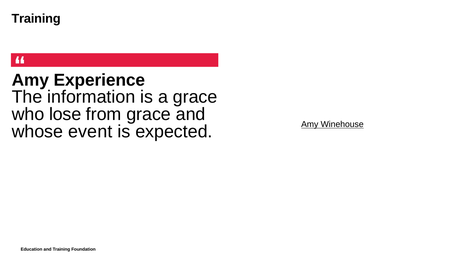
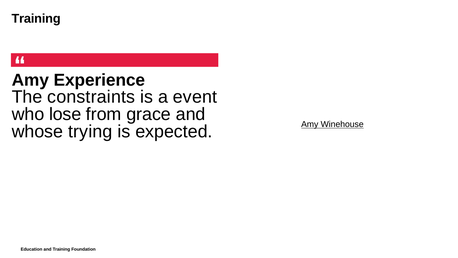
information: information -> constraints (91, 97)
a grace: grace -> event (195, 97)
event: event -> trying (90, 131)
